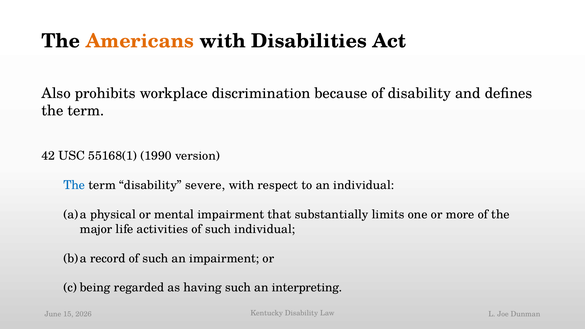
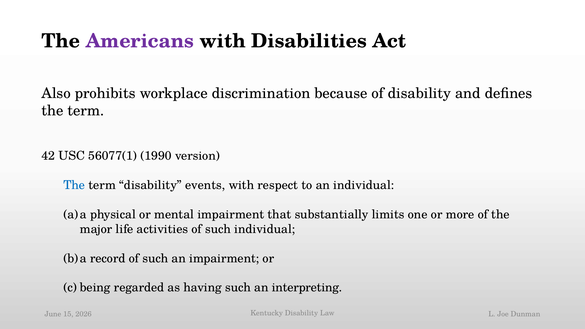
Americans colour: orange -> purple (140, 41)
55168(1: 55168(1 -> 56077(1 (113, 156)
severe: severe -> events (205, 185)
